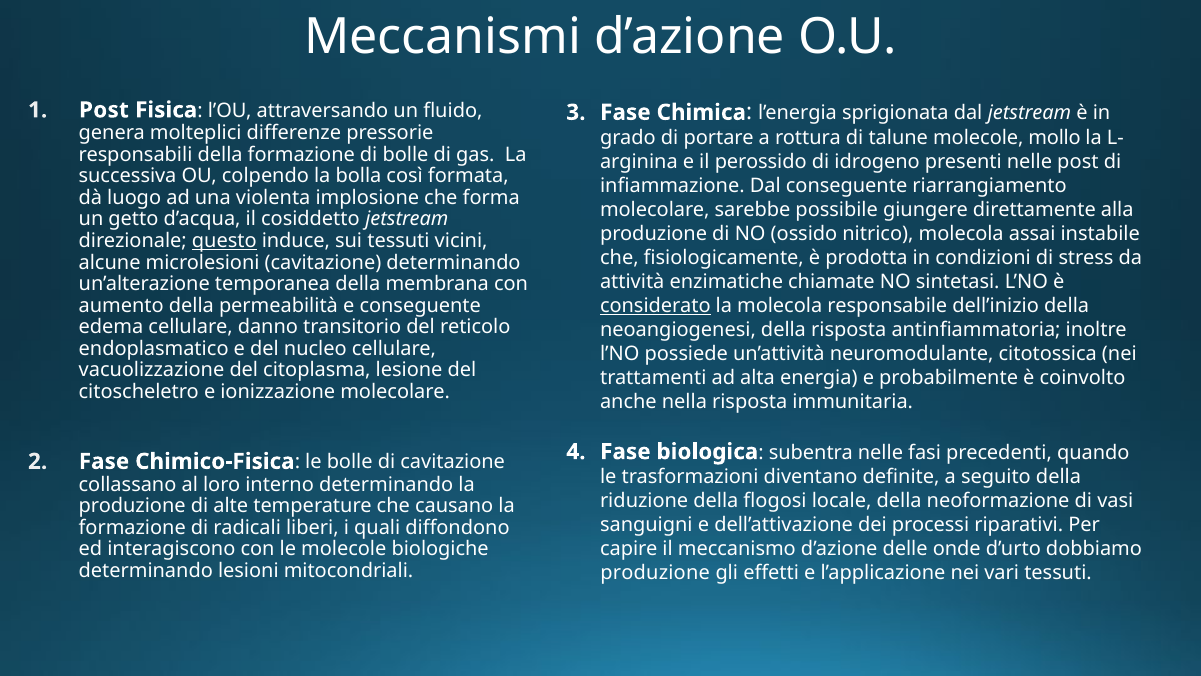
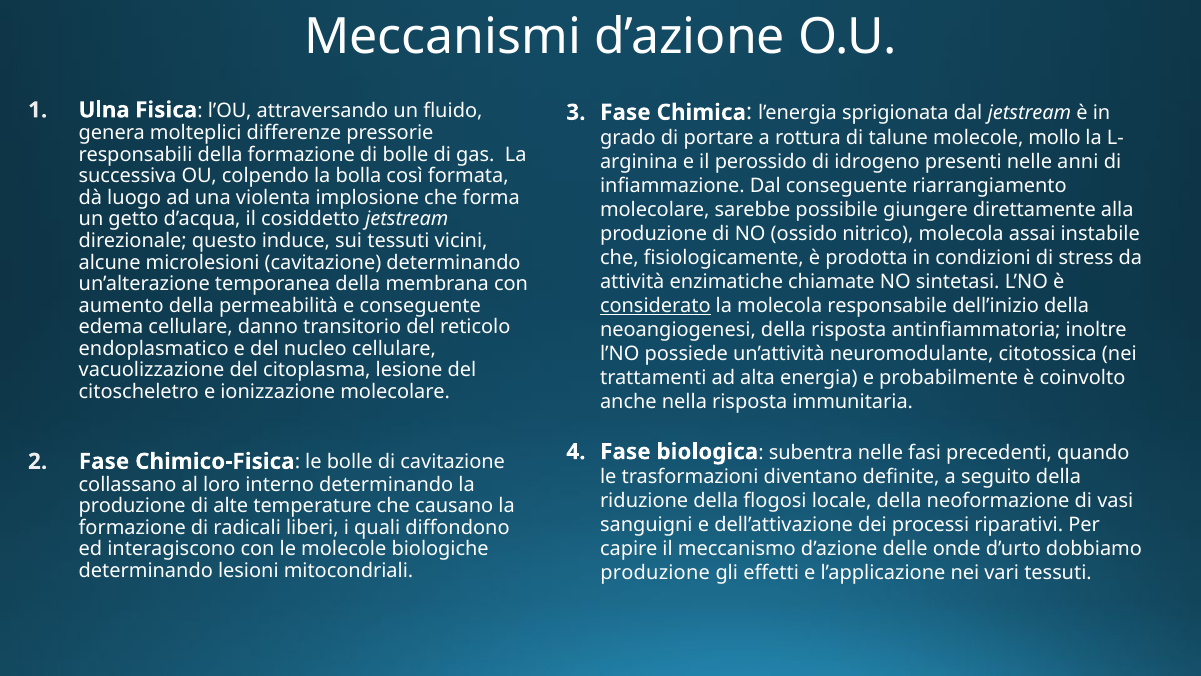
Post: Post -> Ulna (104, 110)
nelle post: post -> anni (1078, 162)
questo underline: present -> none (224, 241)
